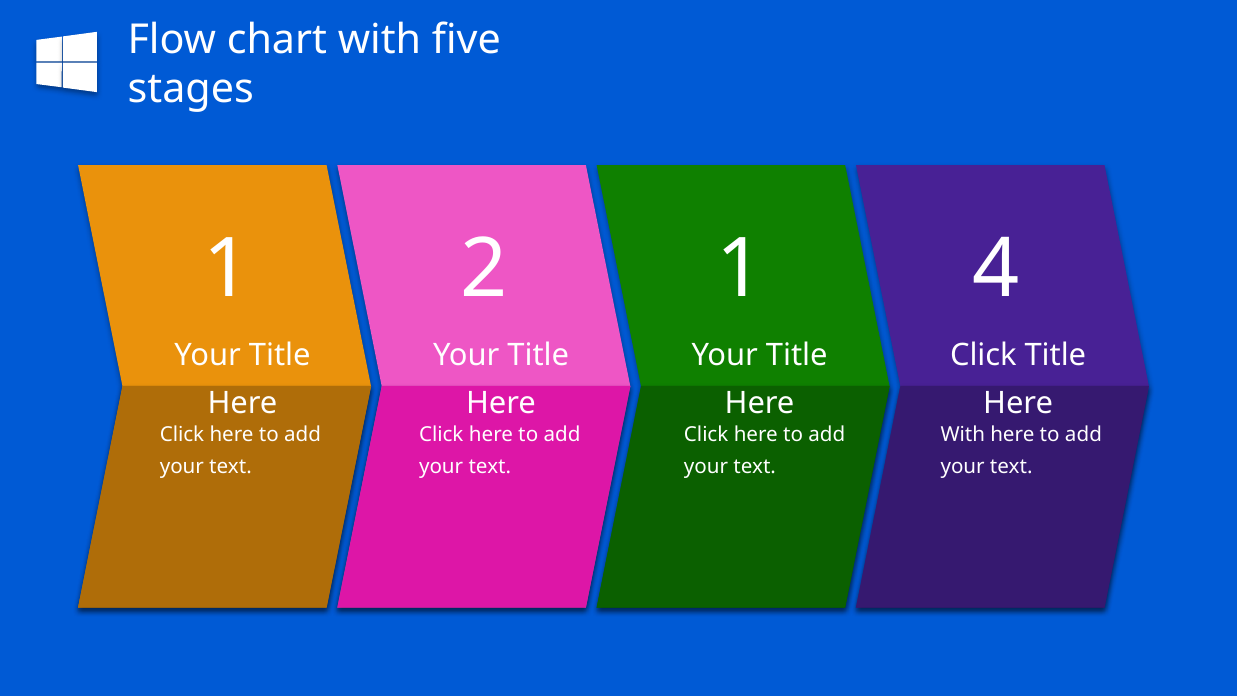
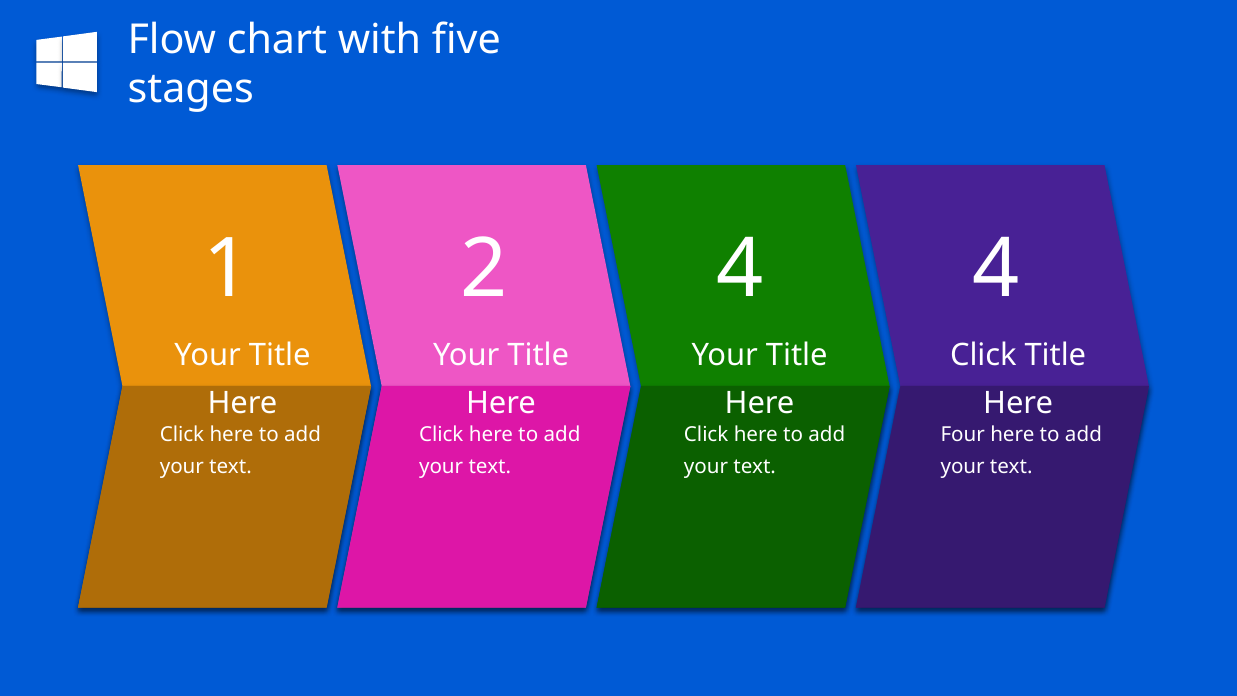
2 1: 1 -> 4 (740, 269)
With: With -> Four (963, 435)
